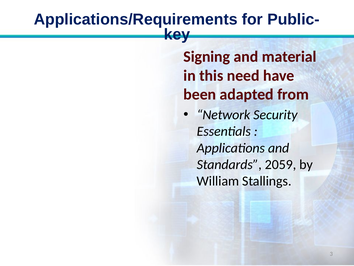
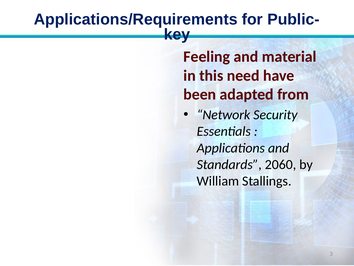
Signing: Signing -> Feeling (207, 57)
2059: 2059 -> 2060 (281, 164)
